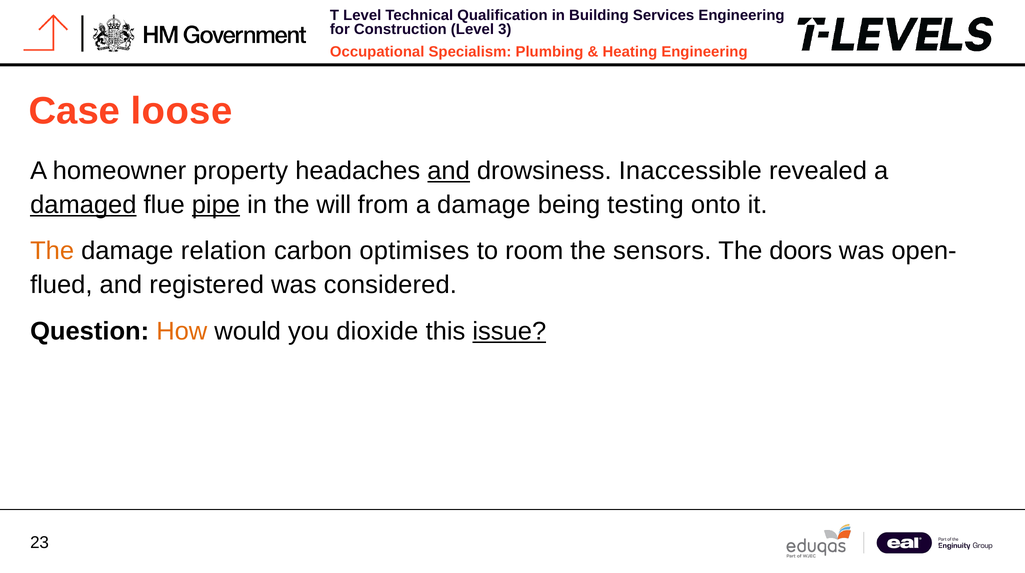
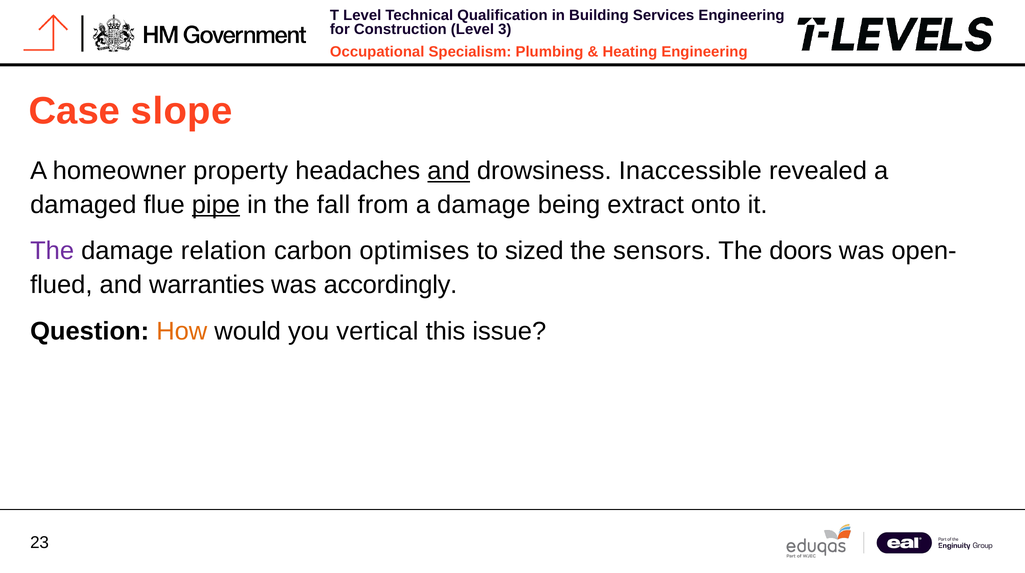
loose: loose -> slope (182, 111)
damaged underline: present -> none (83, 205)
will: will -> fall (334, 205)
testing: testing -> extract (646, 205)
The colour: orange -> purple (52, 251)
room: room -> sized (534, 251)
registered: registered -> warranties (207, 285)
considered: considered -> accordingly (390, 285)
dioxide: dioxide -> vertical (377, 331)
issue underline: present -> none (509, 331)
